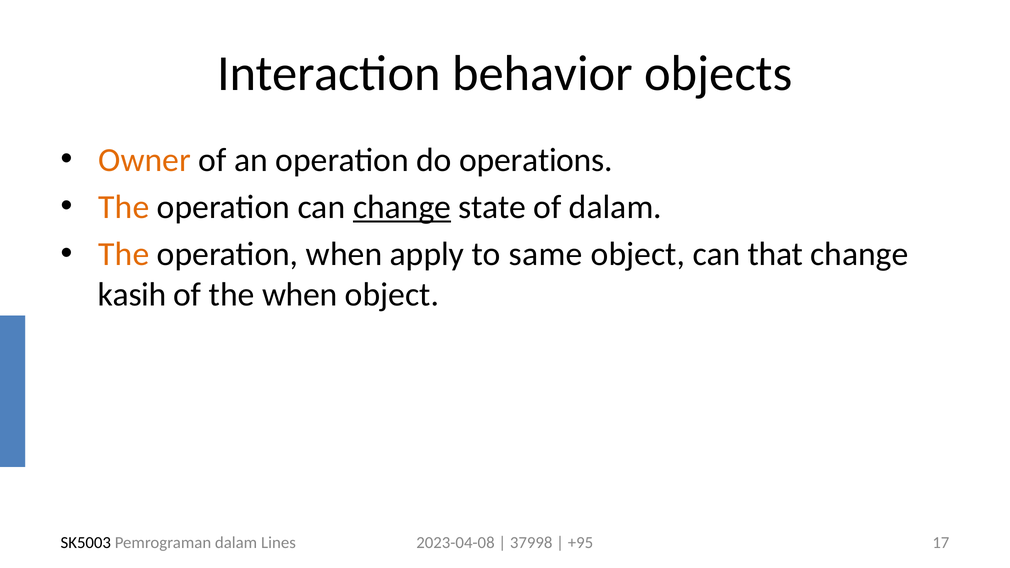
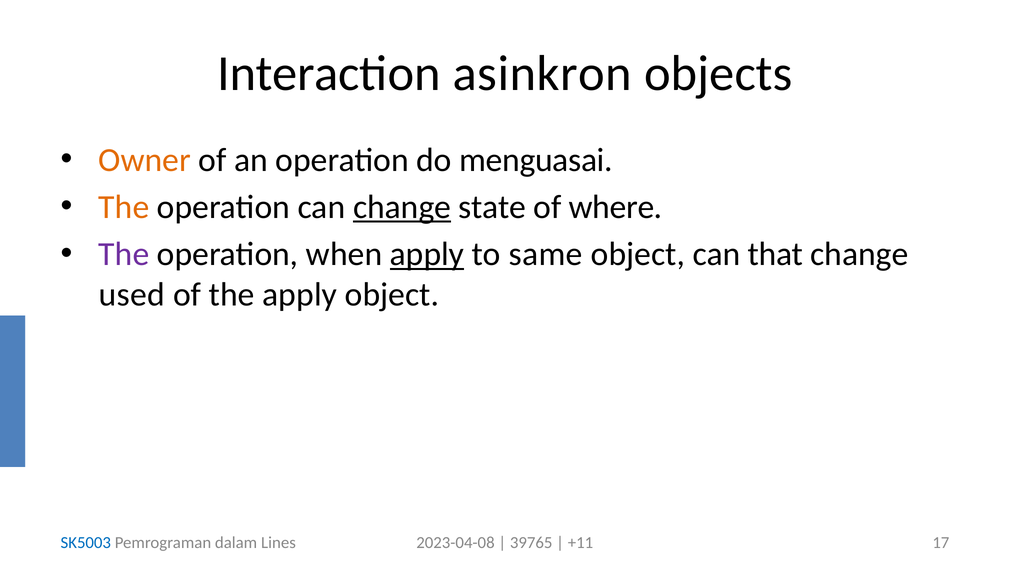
behavior: behavior -> asinkron (542, 74)
operations: operations -> menguasai (536, 160)
of dalam: dalam -> where (616, 207)
The colour: orange -> purple (124, 254)
apply underline: none -> present (427, 254)
kasih: kasih -> used (132, 295)
the when: when -> apply (300, 295)
SK5003 colour: black -> blue (86, 543)
37998: 37998 -> 39765 (531, 543)
+95: +95 -> +11 (581, 543)
